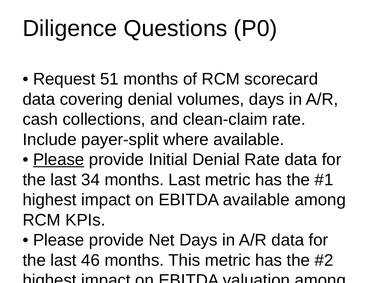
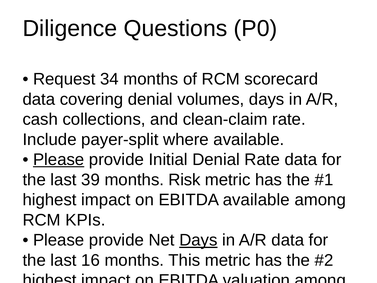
51: 51 -> 34 (109, 79)
34: 34 -> 39 (91, 180)
months Last: Last -> Risk (184, 180)
Days underline: none -> present (198, 240)
46: 46 -> 16 (91, 260)
